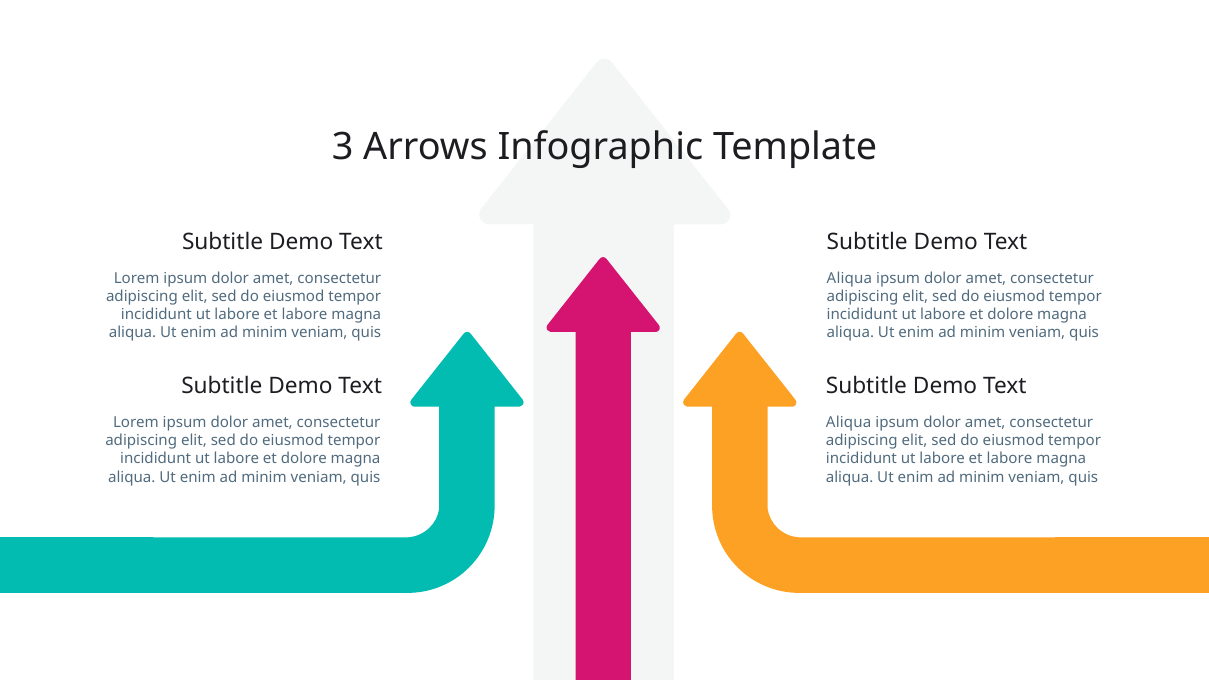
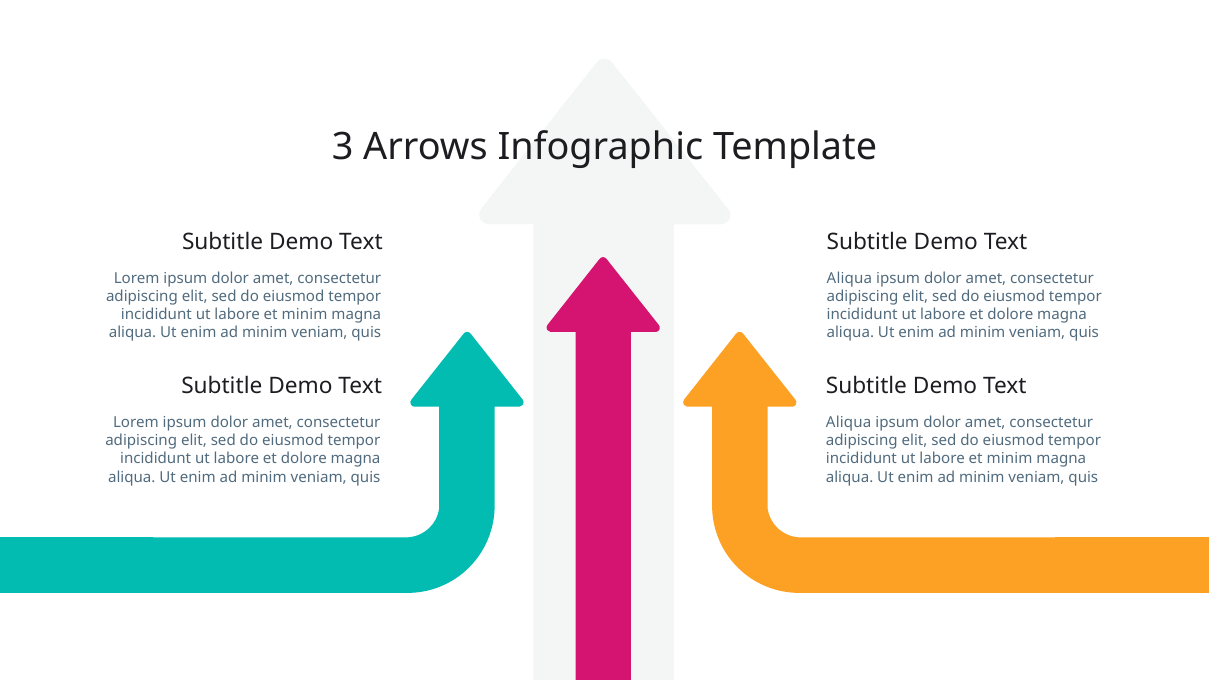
labore: labore -> minim (305, 314)
labore: labore -> minim (1010, 459)
